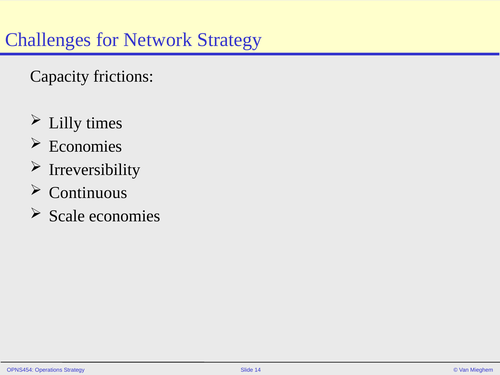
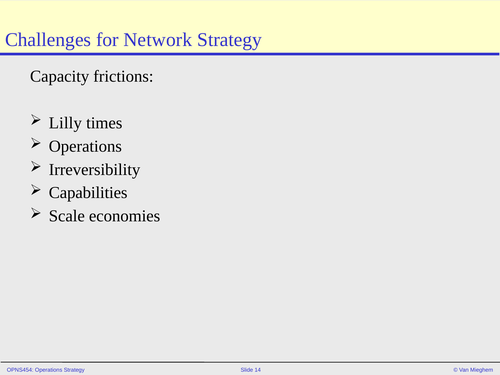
Economies: Economies -> Operations (85, 146)
Continuous: Continuous -> Capabilities (88, 193)
